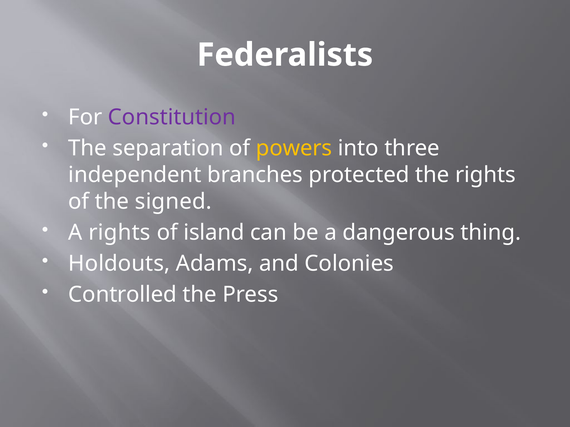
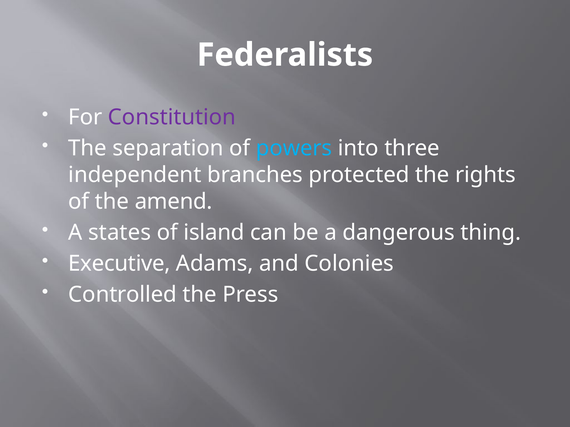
powers colour: yellow -> light blue (294, 148)
signed: signed -> amend (174, 202)
A rights: rights -> states (120, 233)
Holdouts: Holdouts -> Executive (119, 264)
